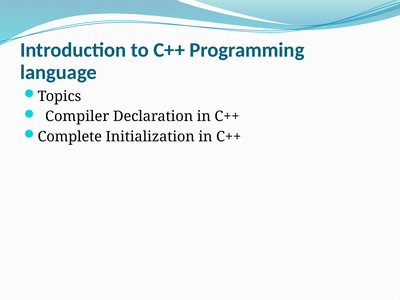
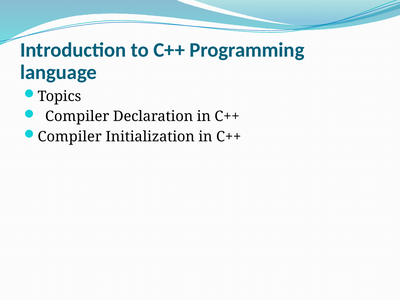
Complete: Complete -> Compiler (70, 137)
